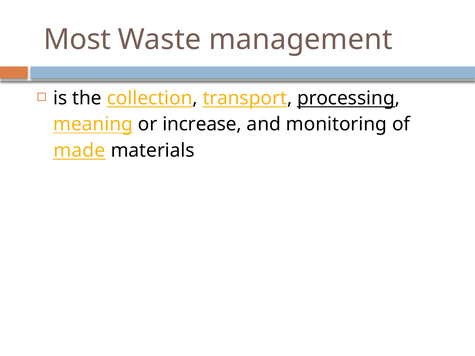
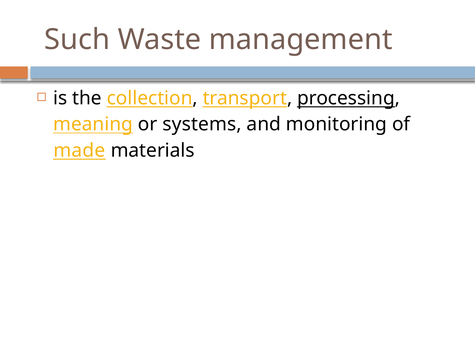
Most: Most -> Such (77, 40)
increase: increase -> systems (202, 124)
